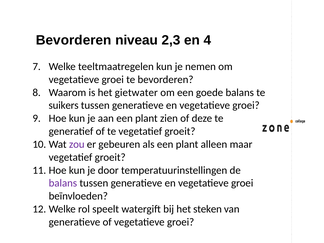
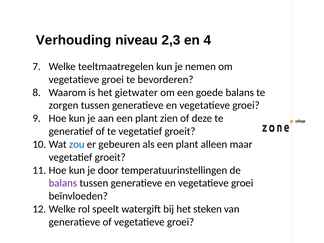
Bevorderen: Bevorderen -> Verhouding (74, 40)
suikers: suikers -> zorgen (64, 105)
zou colour: purple -> blue (77, 144)
